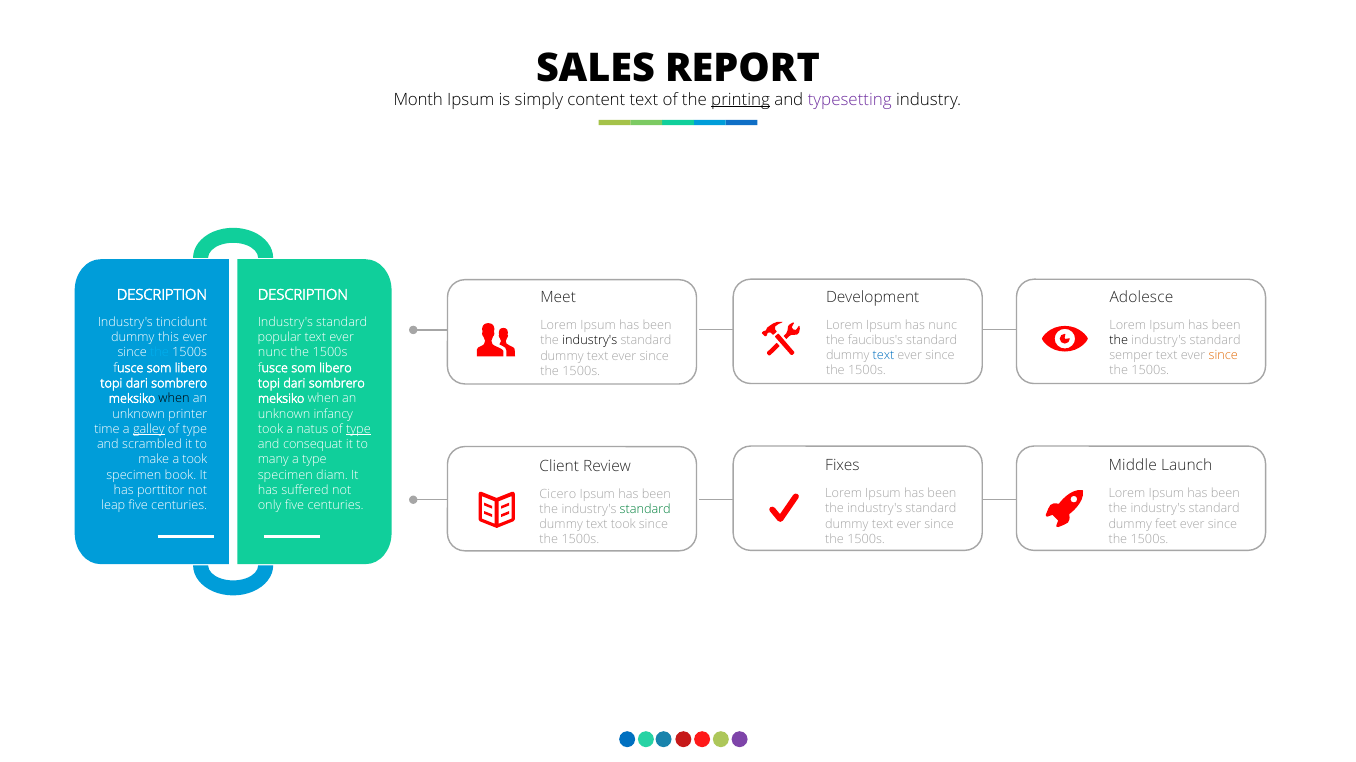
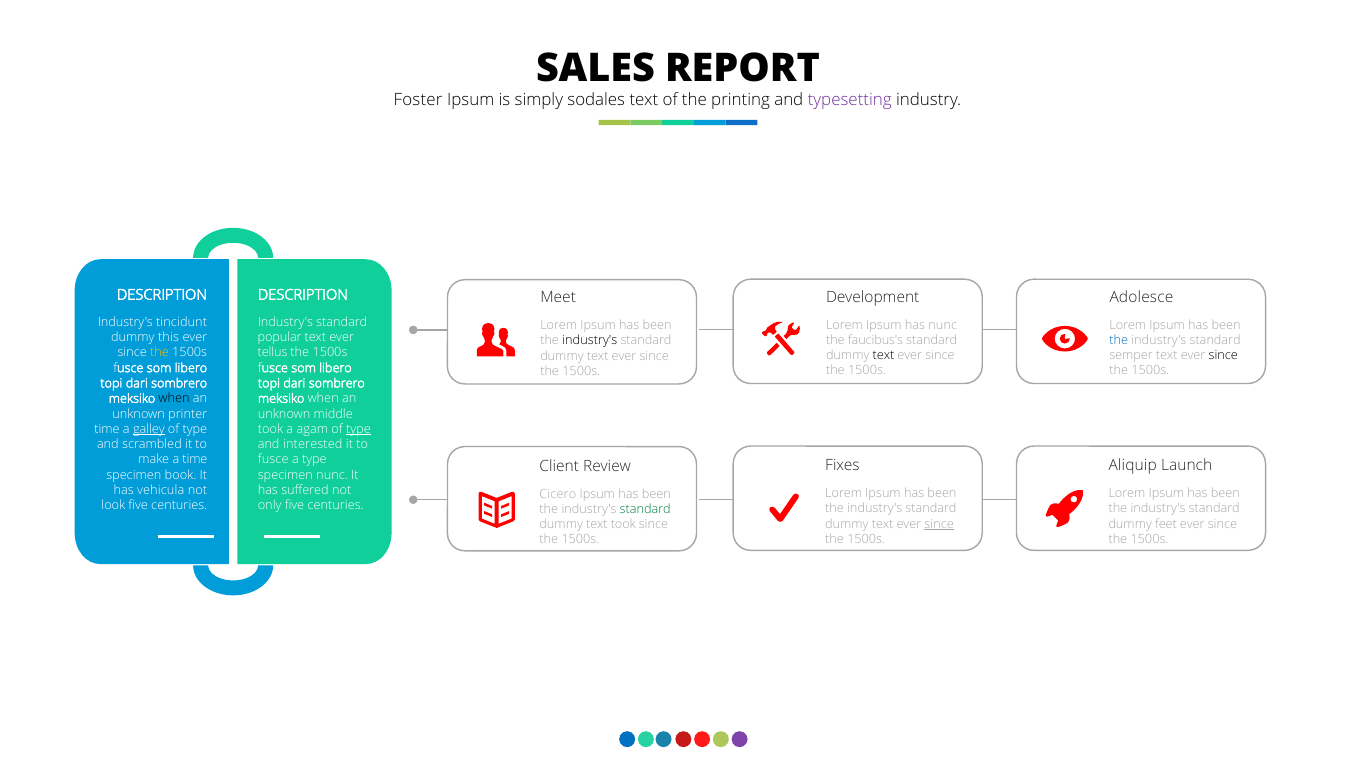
Month: Month -> Foster (418, 100)
content: content -> sodales (596, 100)
printing underline: present -> none (741, 100)
the colour: black -> blue (1119, 340)
the colour: light blue -> yellow (160, 353)
nunc: nunc -> tellus (273, 353)
text colour: blue -> black (883, 356)
since colour: orange -> black (1223, 356)
infancy: infancy -> middle (333, 414)
natus: natus -> agam (312, 430)
consequat: consequat -> interested (313, 445)
a took: took -> time (195, 460)
many: many -> fusce (273, 460)
Middle: Middle -> Aliquip (1133, 466)
specimen diam: diam -> nunc (332, 475)
porttitor: porttitor -> vehicula (161, 491)
leap: leap -> look (113, 506)
since underline: none -> present (939, 524)
